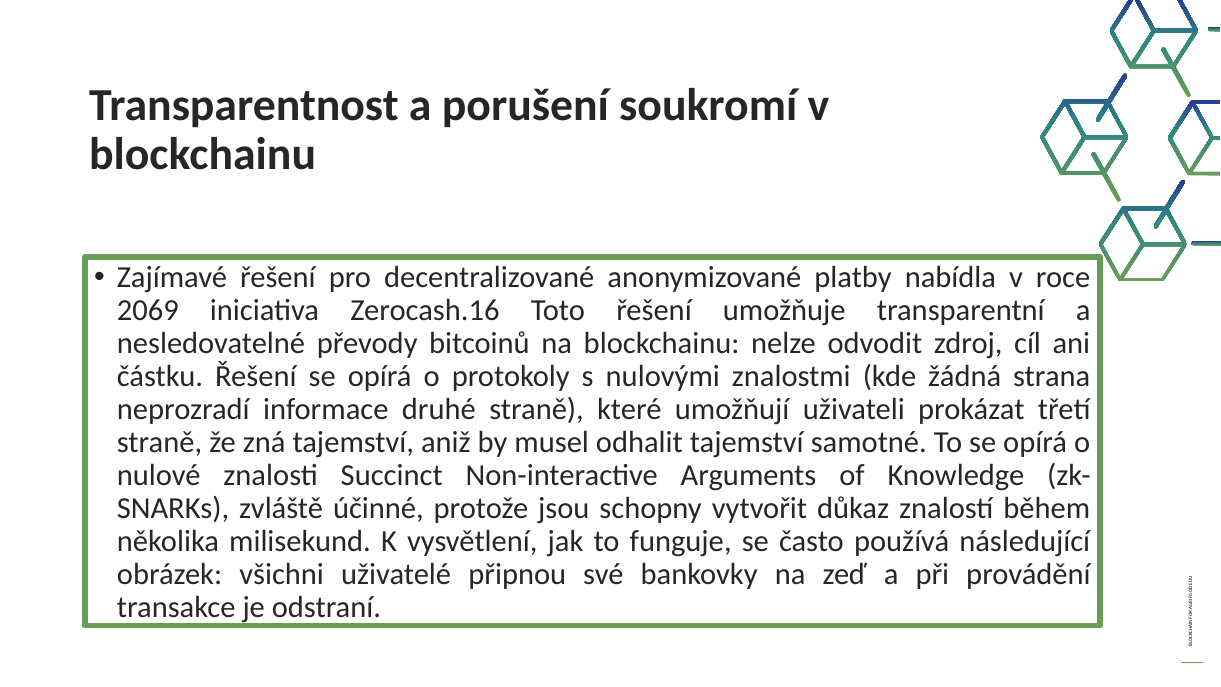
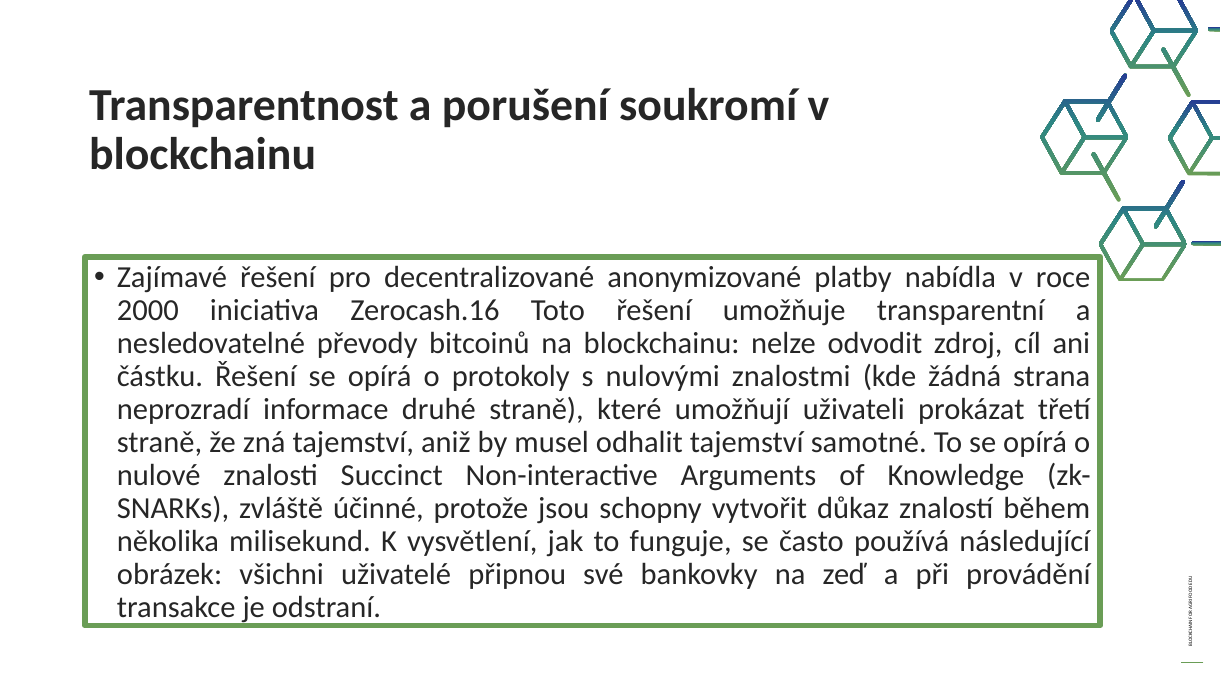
2069: 2069 -> 2000 (148, 311)
